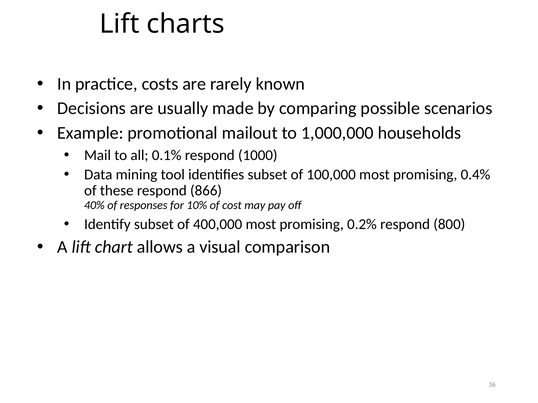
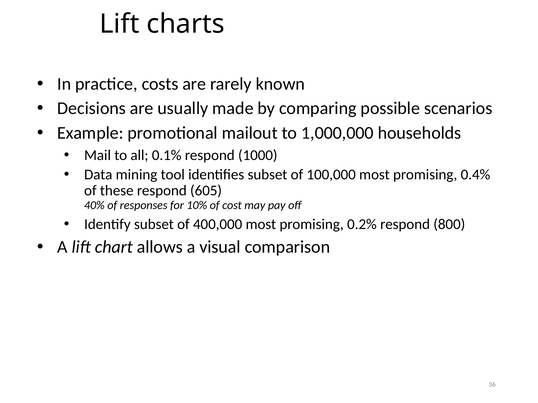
866: 866 -> 605 (206, 191)
